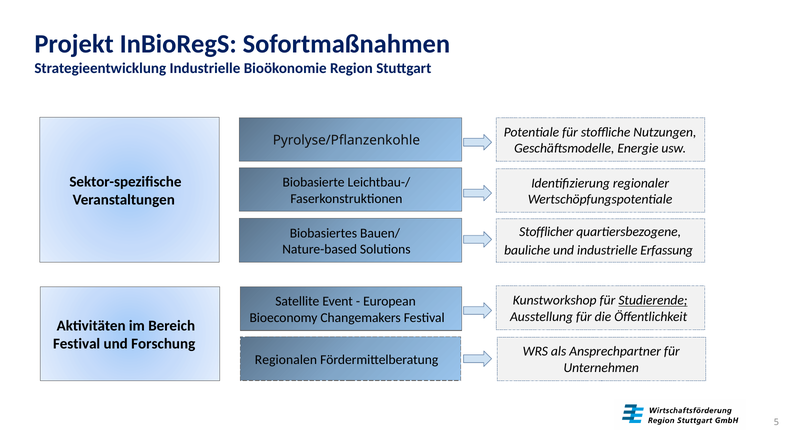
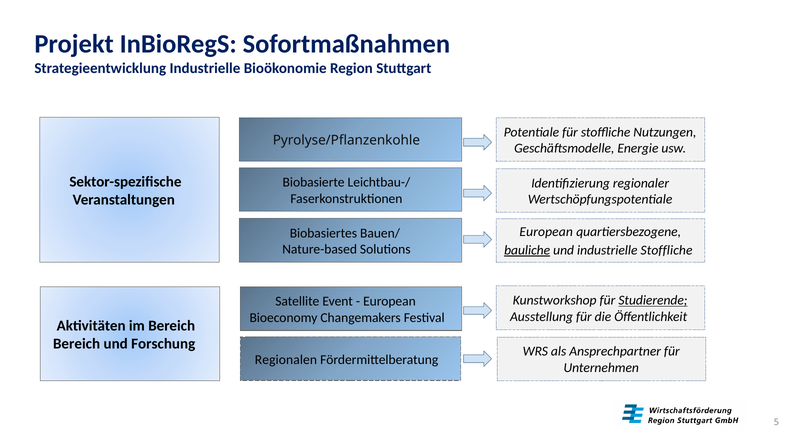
Stofflicher: Stofflicher -> European (546, 232)
bauliche underline: none -> present (527, 250)
industrielle Erfassung: Erfassung -> Stoffliche (667, 250)
Festival: Festival -> Bereich (77, 344)
